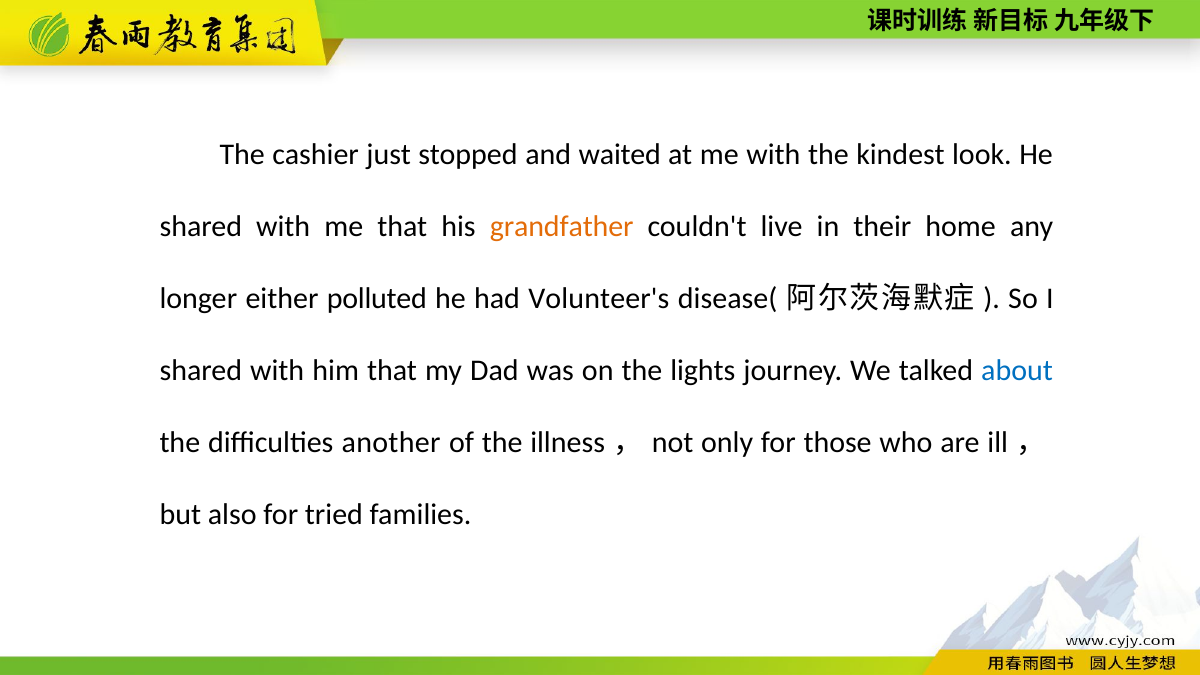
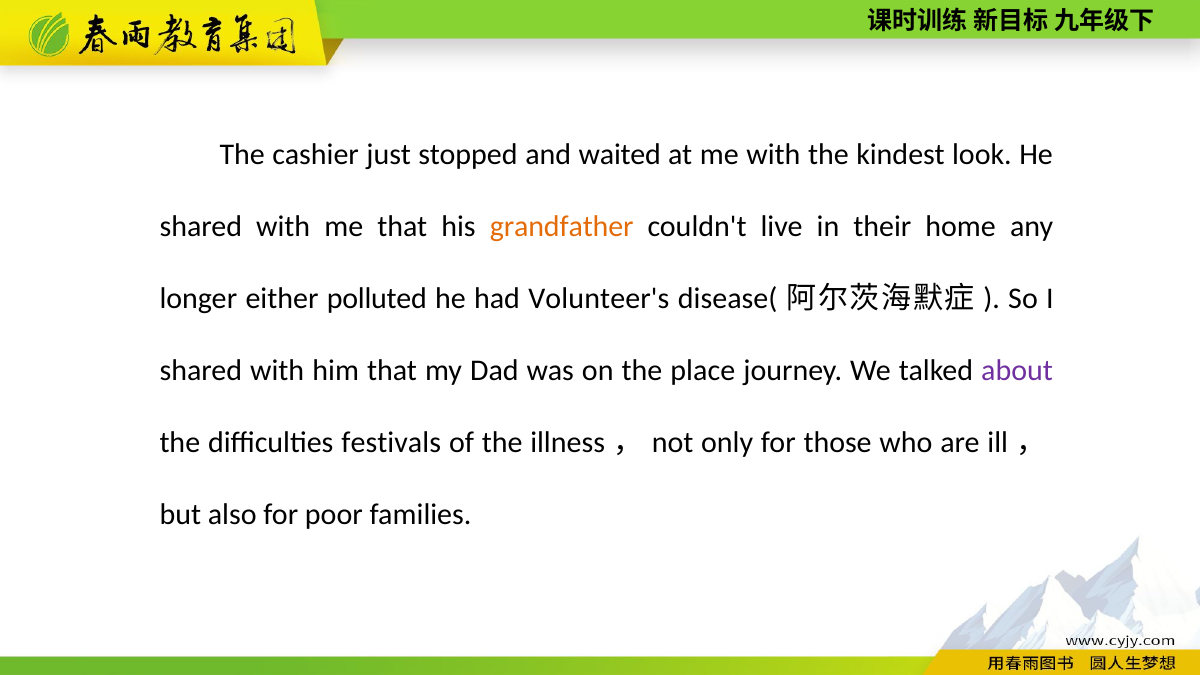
lights: lights -> place (703, 370)
about colour: blue -> purple (1017, 370)
another: another -> festivals (391, 442)
tried: tried -> poor (334, 514)
